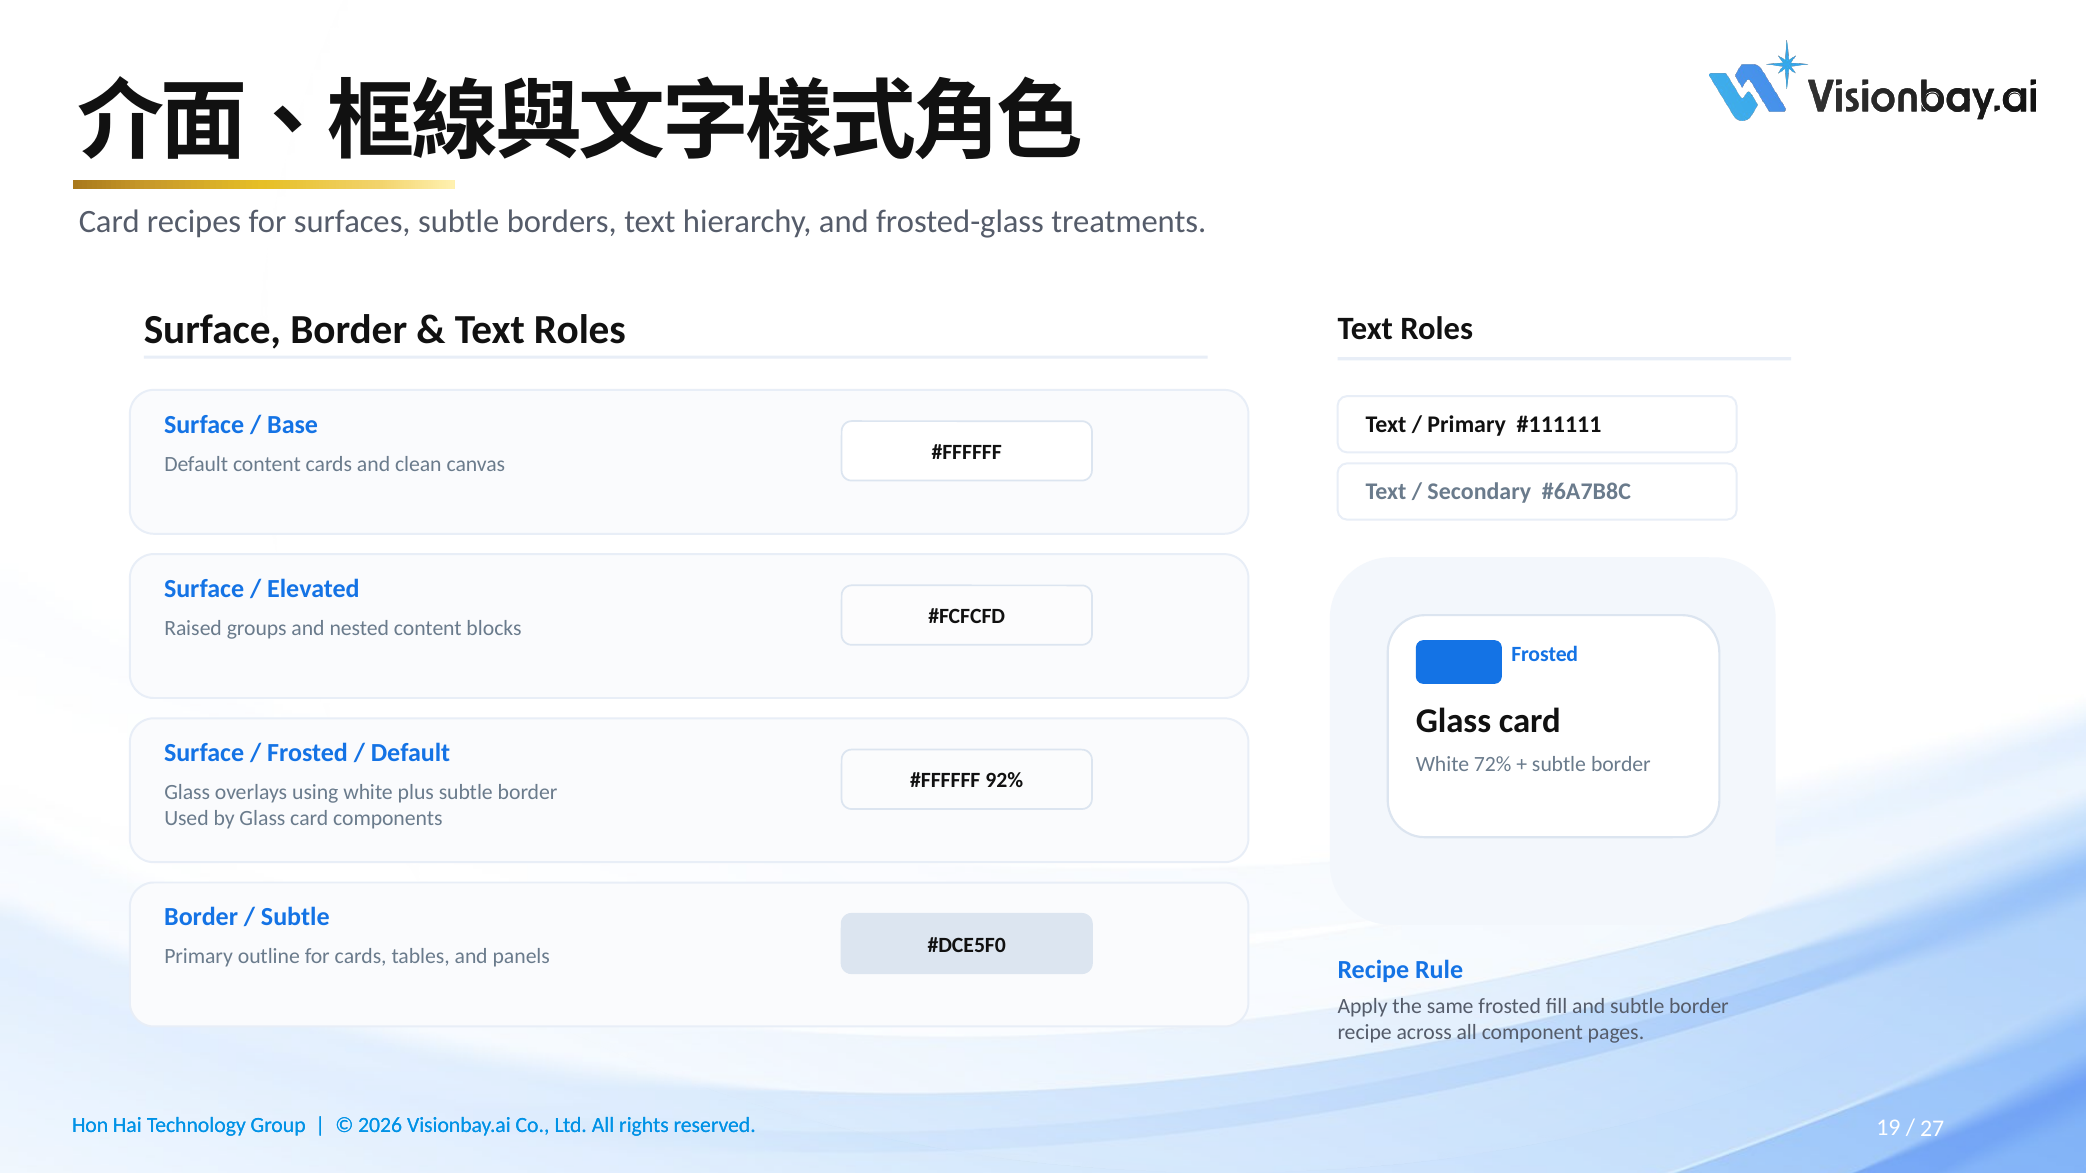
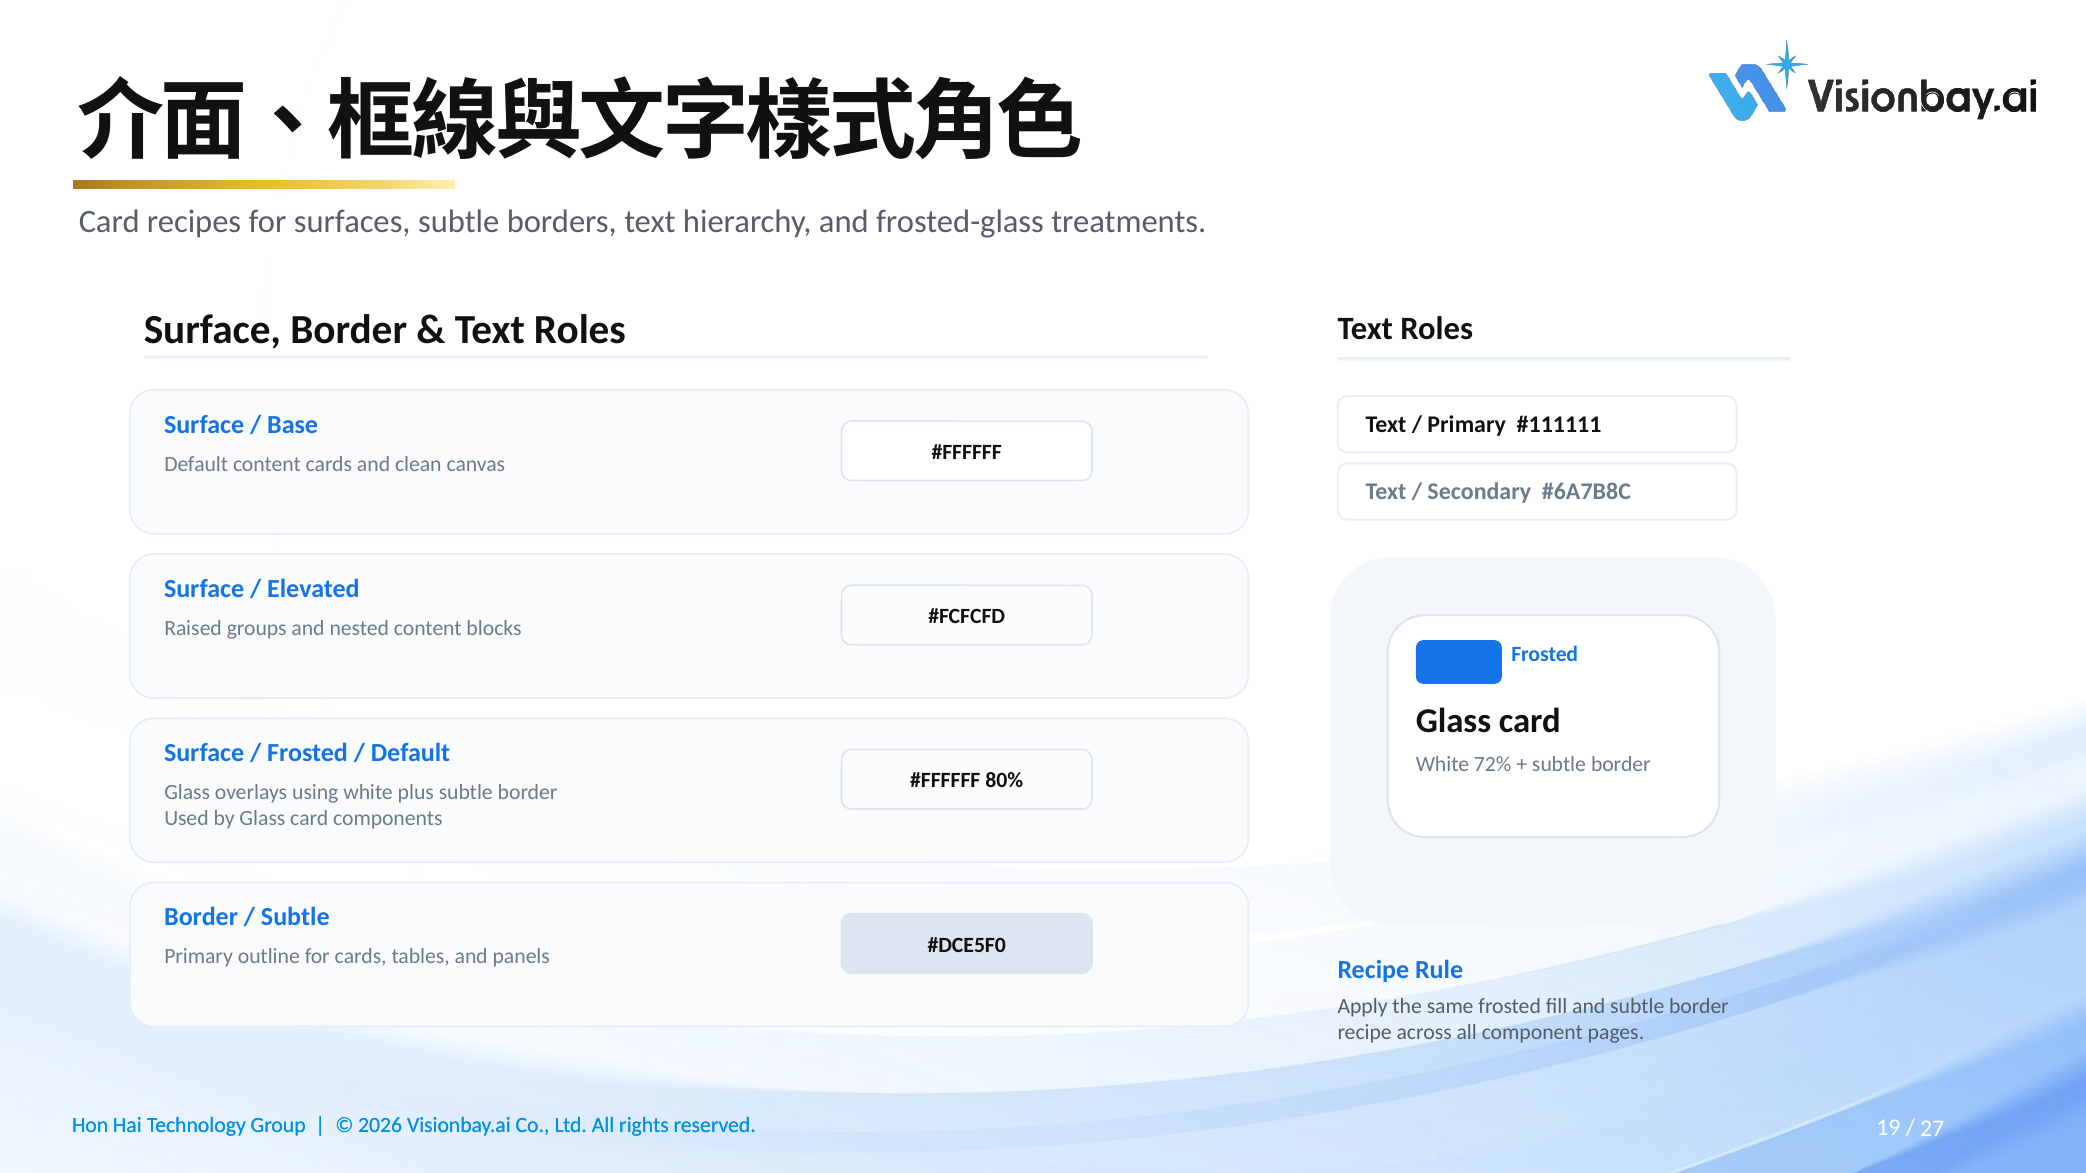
92%: 92% -> 80% (1004, 781)
